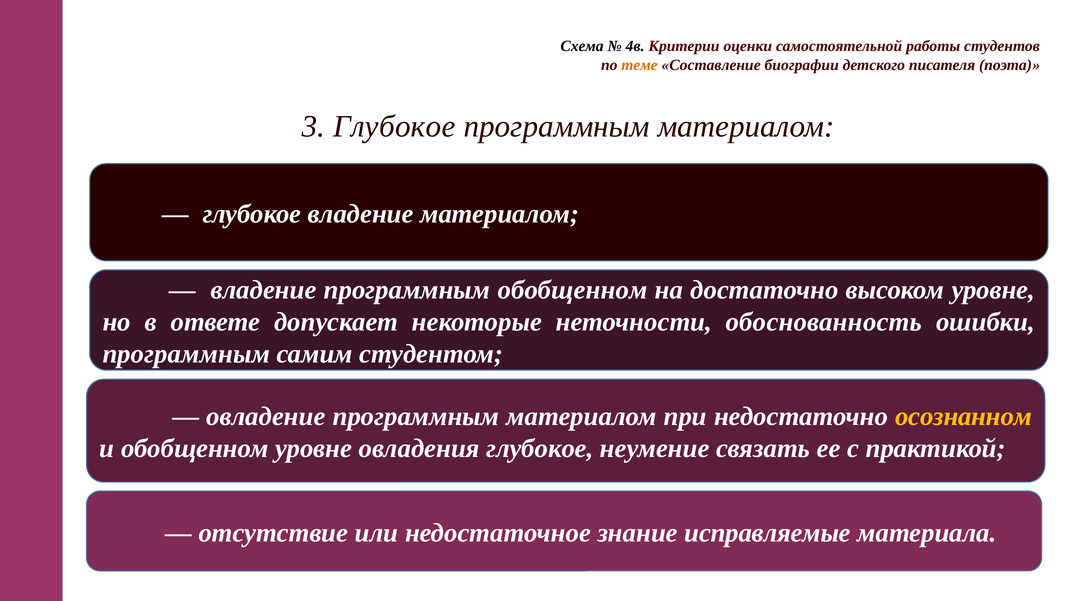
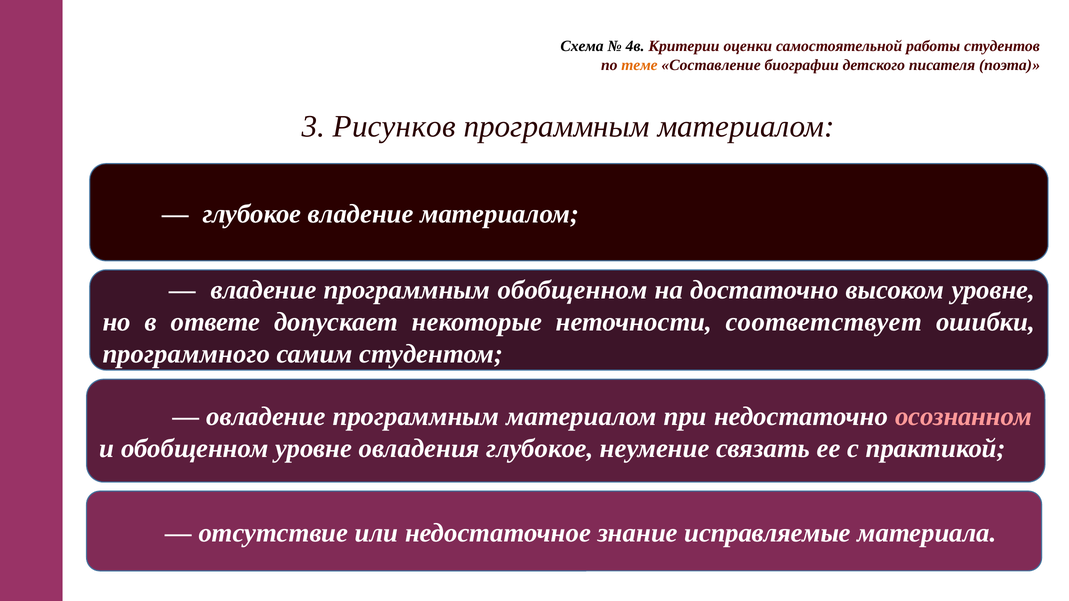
3 Глубокое: Глубокое -> Рисунков (394, 127)
обоснованность: обоснованность -> соответствует (824, 322)
программным: программным -> программного (186, 354)
осознанном colour: yellow -> pink (964, 417)
